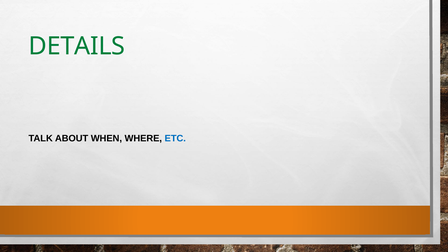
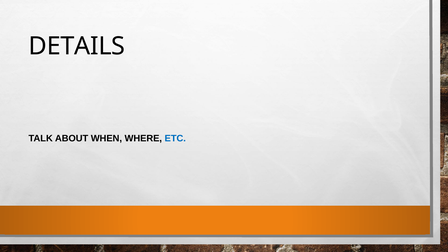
DETAILS colour: green -> black (77, 46)
